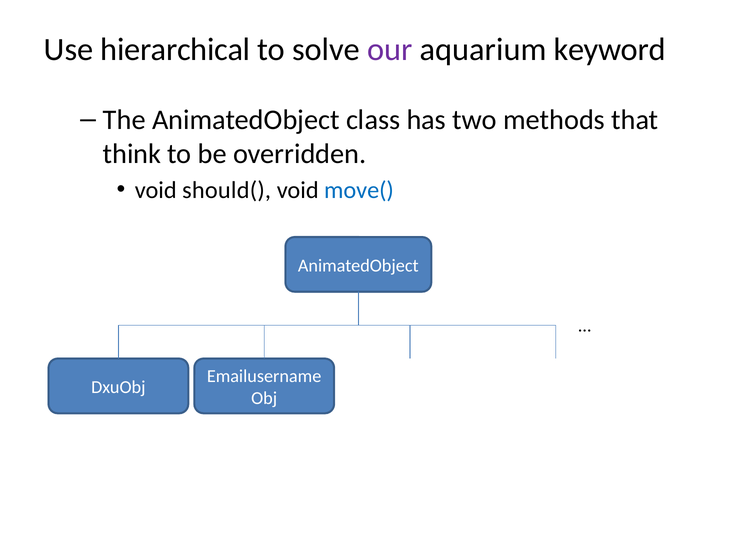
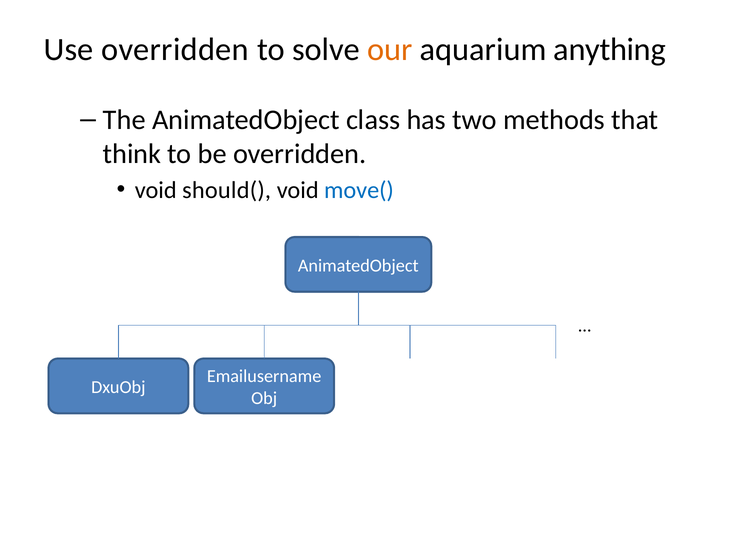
Use hierarchical: hierarchical -> overridden (175, 50)
our colour: purple -> orange (390, 50)
keyword: keyword -> anything (610, 50)
